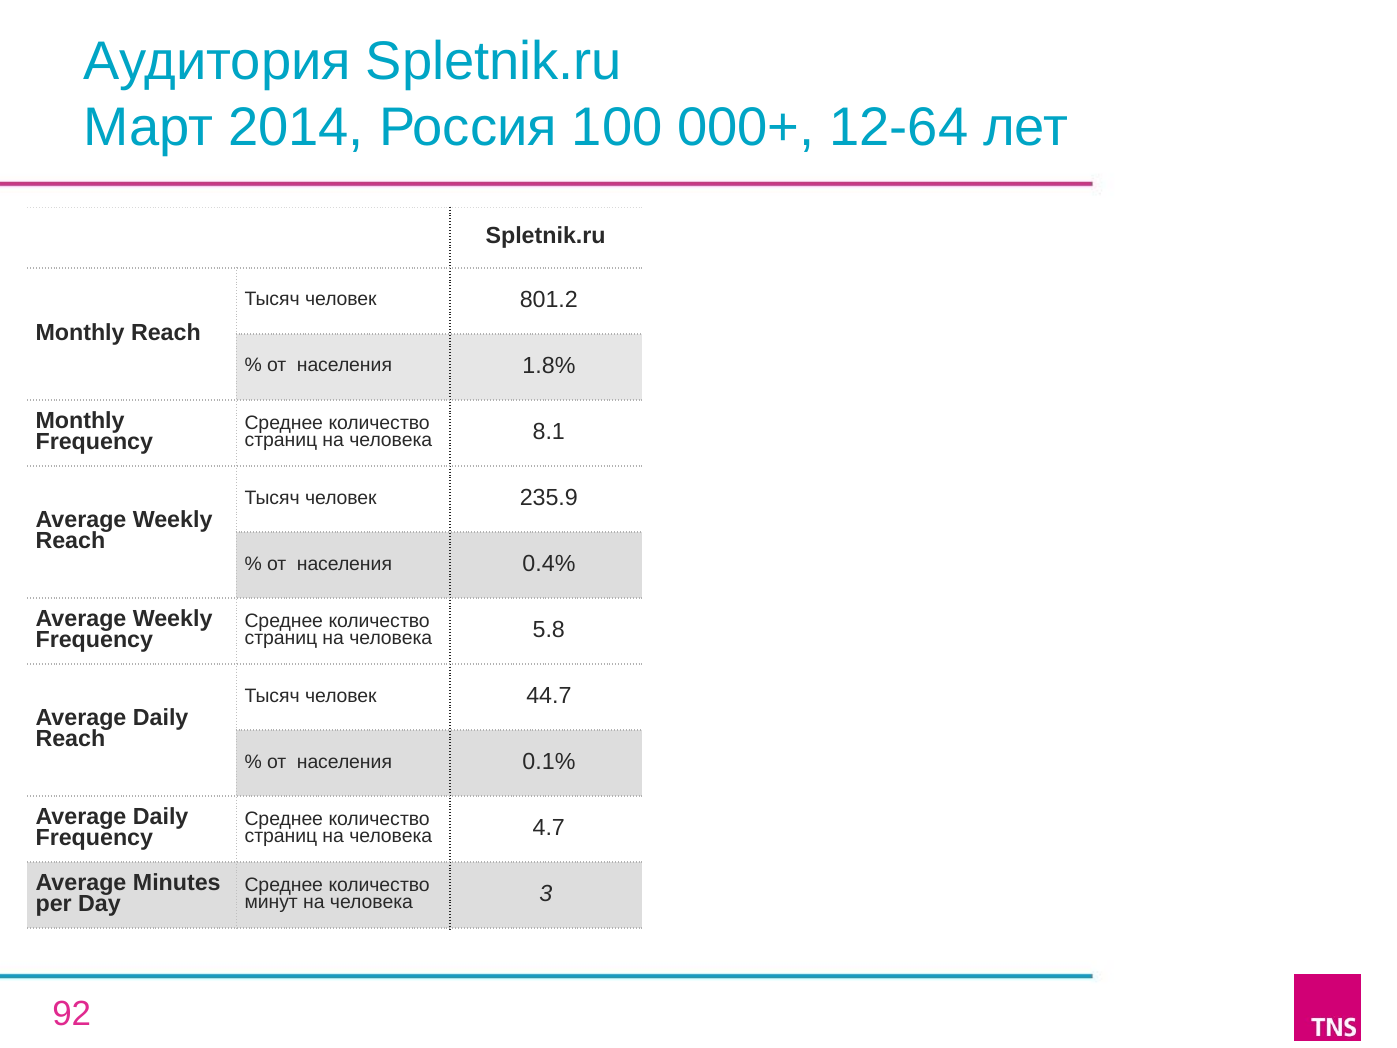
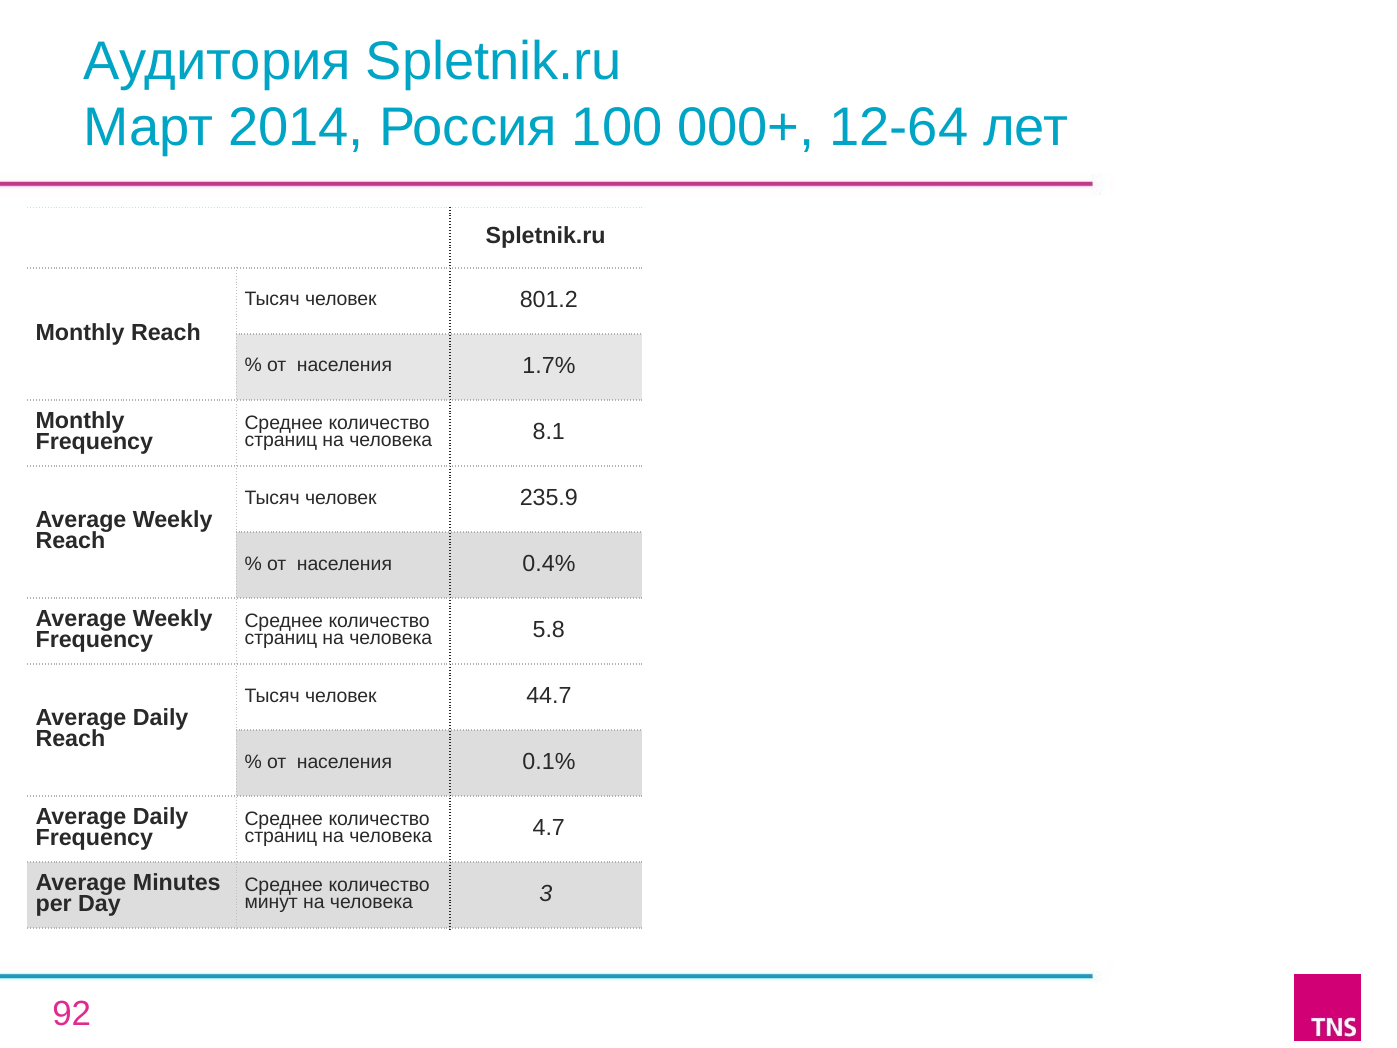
1.8%: 1.8% -> 1.7% (549, 365)
